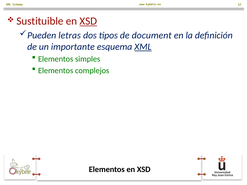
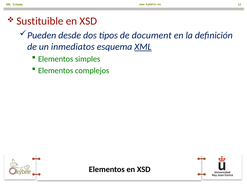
XSD underline: present -> none (88, 21)
letras: letras -> desde (70, 35)
importante: importante -> inmediatos (73, 47)
